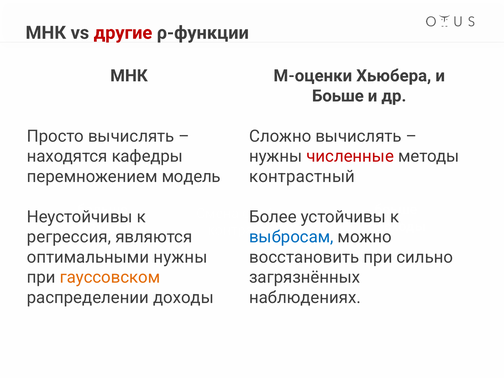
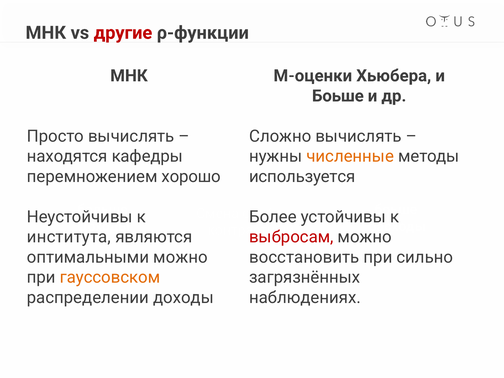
численные colour: red -> orange (350, 156)
модель: модель -> хорошо (191, 177)
контрастный: контрастный -> используется (302, 177)
регрессия: регрессия -> института (69, 237)
выбросам colour: blue -> red (291, 237)
оптимальными нужны: нужны -> можно (180, 257)
